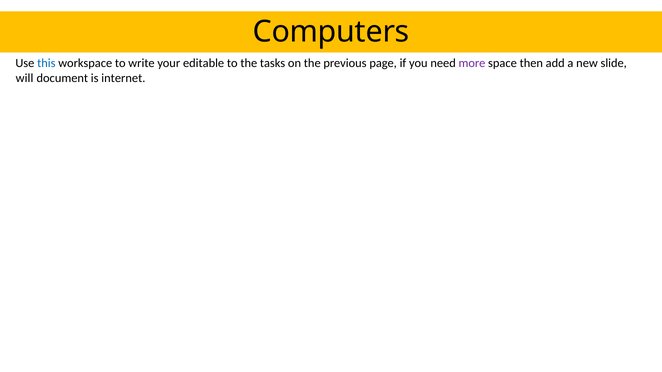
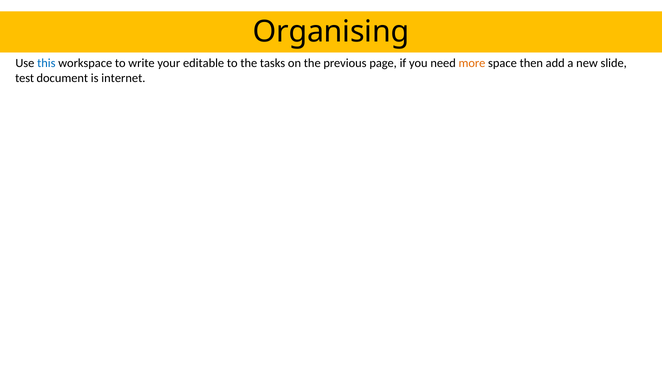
Computers: Computers -> Organising (331, 32)
more colour: purple -> orange (472, 63)
will: will -> test (25, 78)
